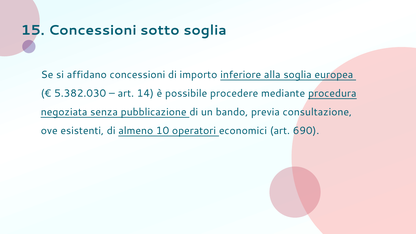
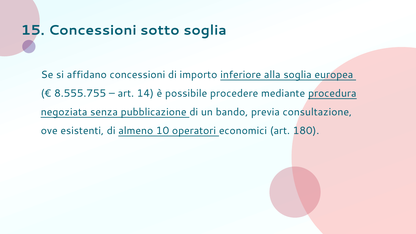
5.382.030: 5.382.030 -> 8.555.755 (80, 93)
690: 690 -> 180 (306, 131)
